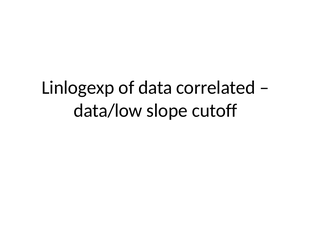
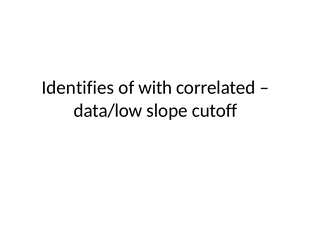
Linlogexp: Linlogexp -> Identifies (78, 87)
data: data -> with (155, 87)
